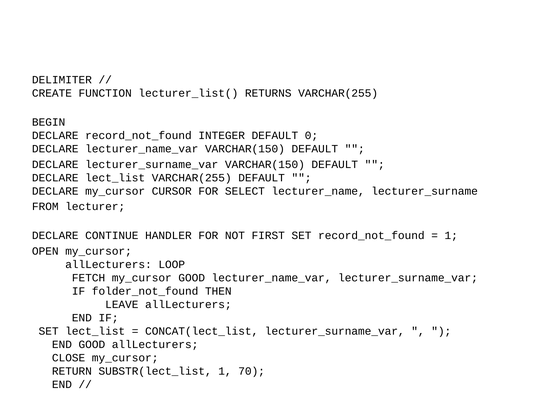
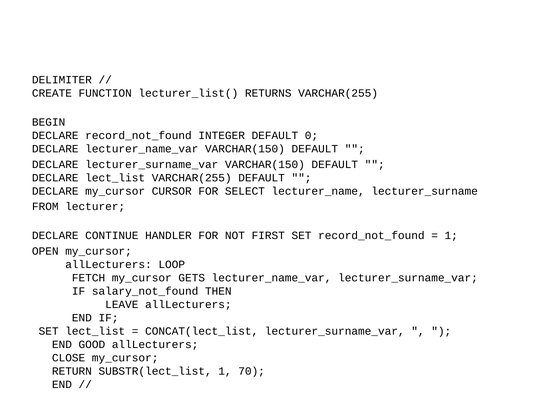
my_cursor GOOD: GOOD -> GETS (192, 278)
folder_not_found: folder_not_found -> salary_not_found (145, 291)
